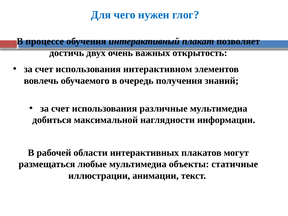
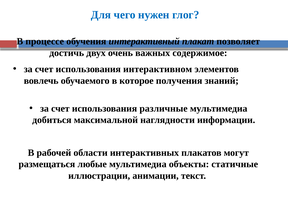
открытость: открытость -> содержимое (200, 53)
очередь: очередь -> которое (137, 81)
